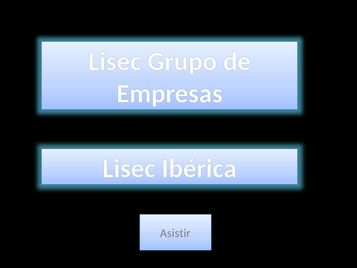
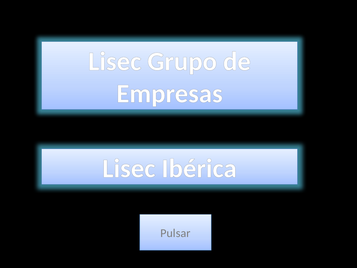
Asistir: Asistir -> Pulsar (175, 233)
